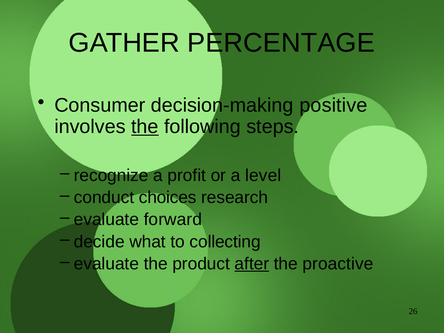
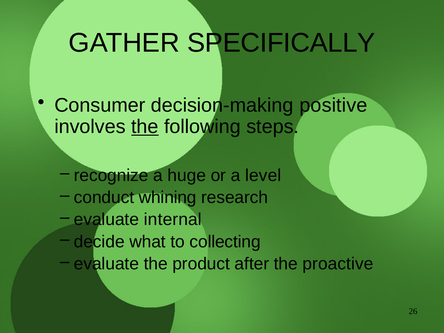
PERCENTAGE: PERCENTAGE -> SPECIFICALLY (281, 43)
profit: profit -> huge (187, 175)
choices: choices -> whining (168, 198)
forward: forward -> internal (173, 220)
after underline: present -> none (252, 264)
